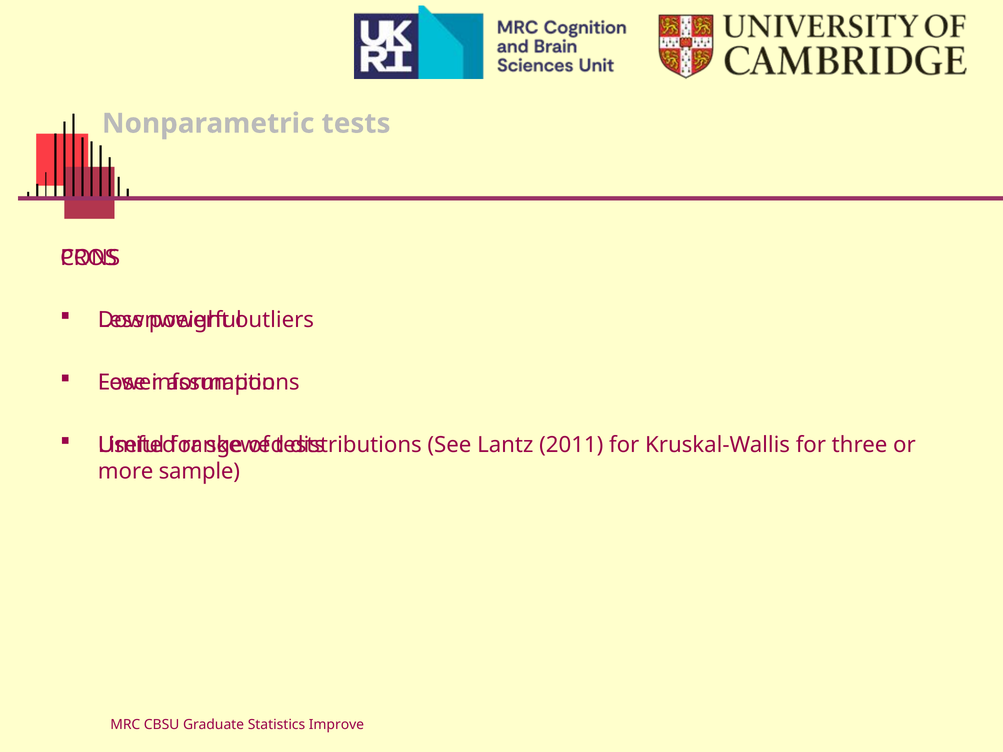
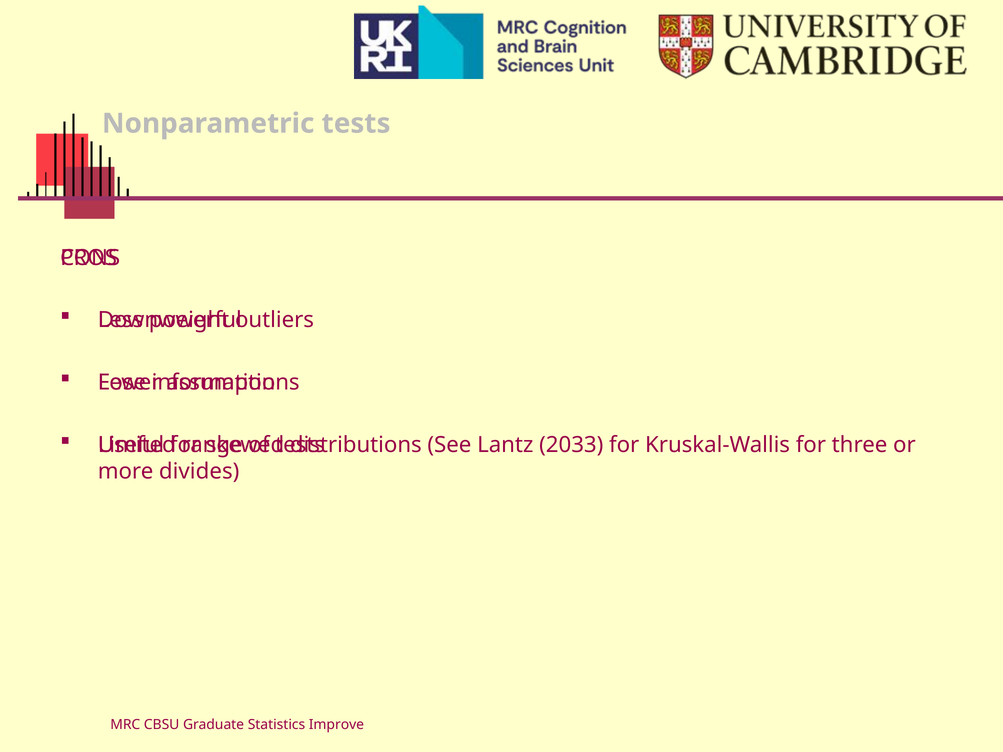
2011: 2011 -> 2033 (571, 445)
sample: sample -> divides (199, 472)
